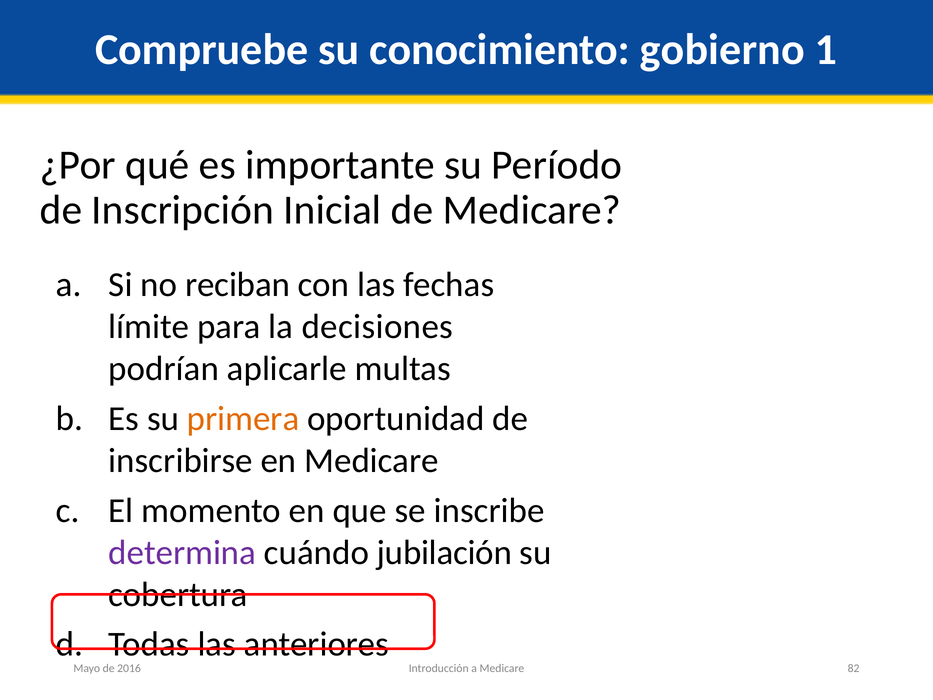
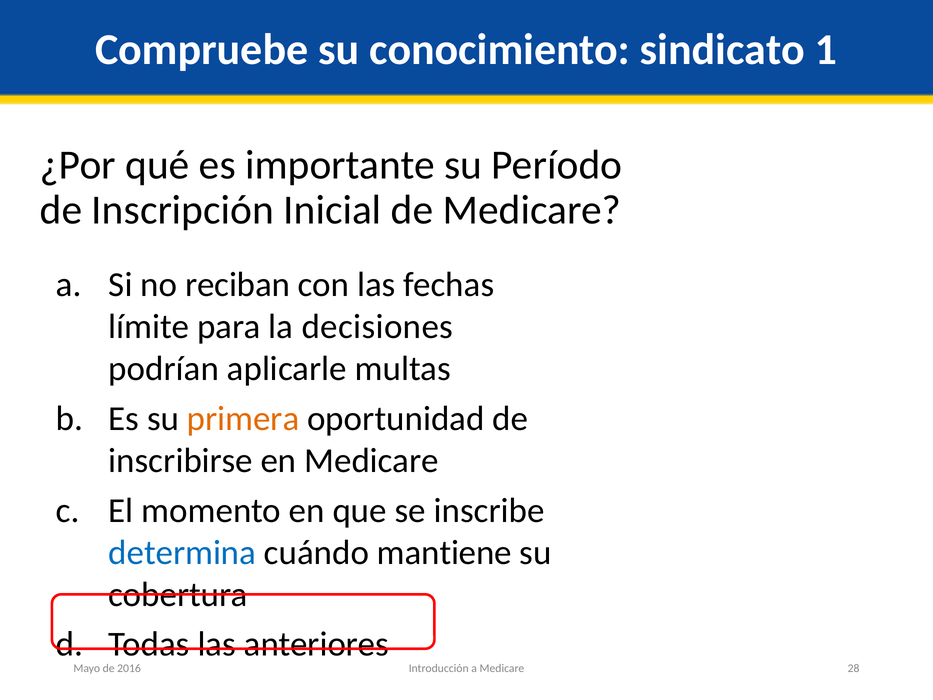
gobierno: gobierno -> sindicato (722, 50)
determina colour: purple -> blue (182, 552)
jubilación: jubilación -> mantiene (444, 552)
82: 82 -> 28 (854, 668)
